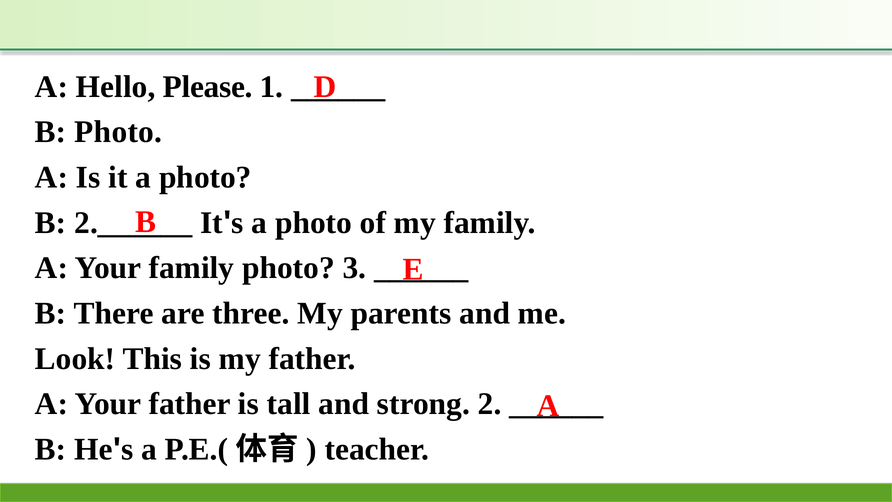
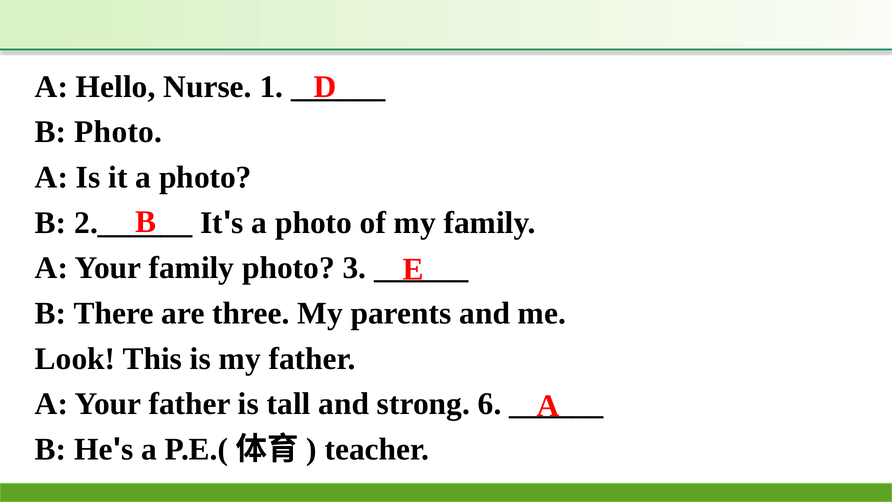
Please: Please -> Nurse (208, 87)
2: 2 -> 6 (490, 404)
